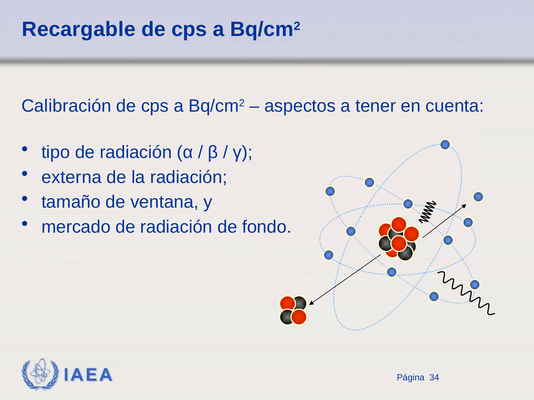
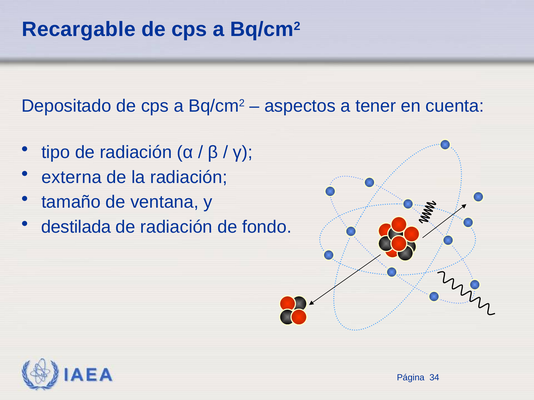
Calibración: Calibración -> Depositado (66, 106)
mercado: mercado -> destilada (76, 227)
